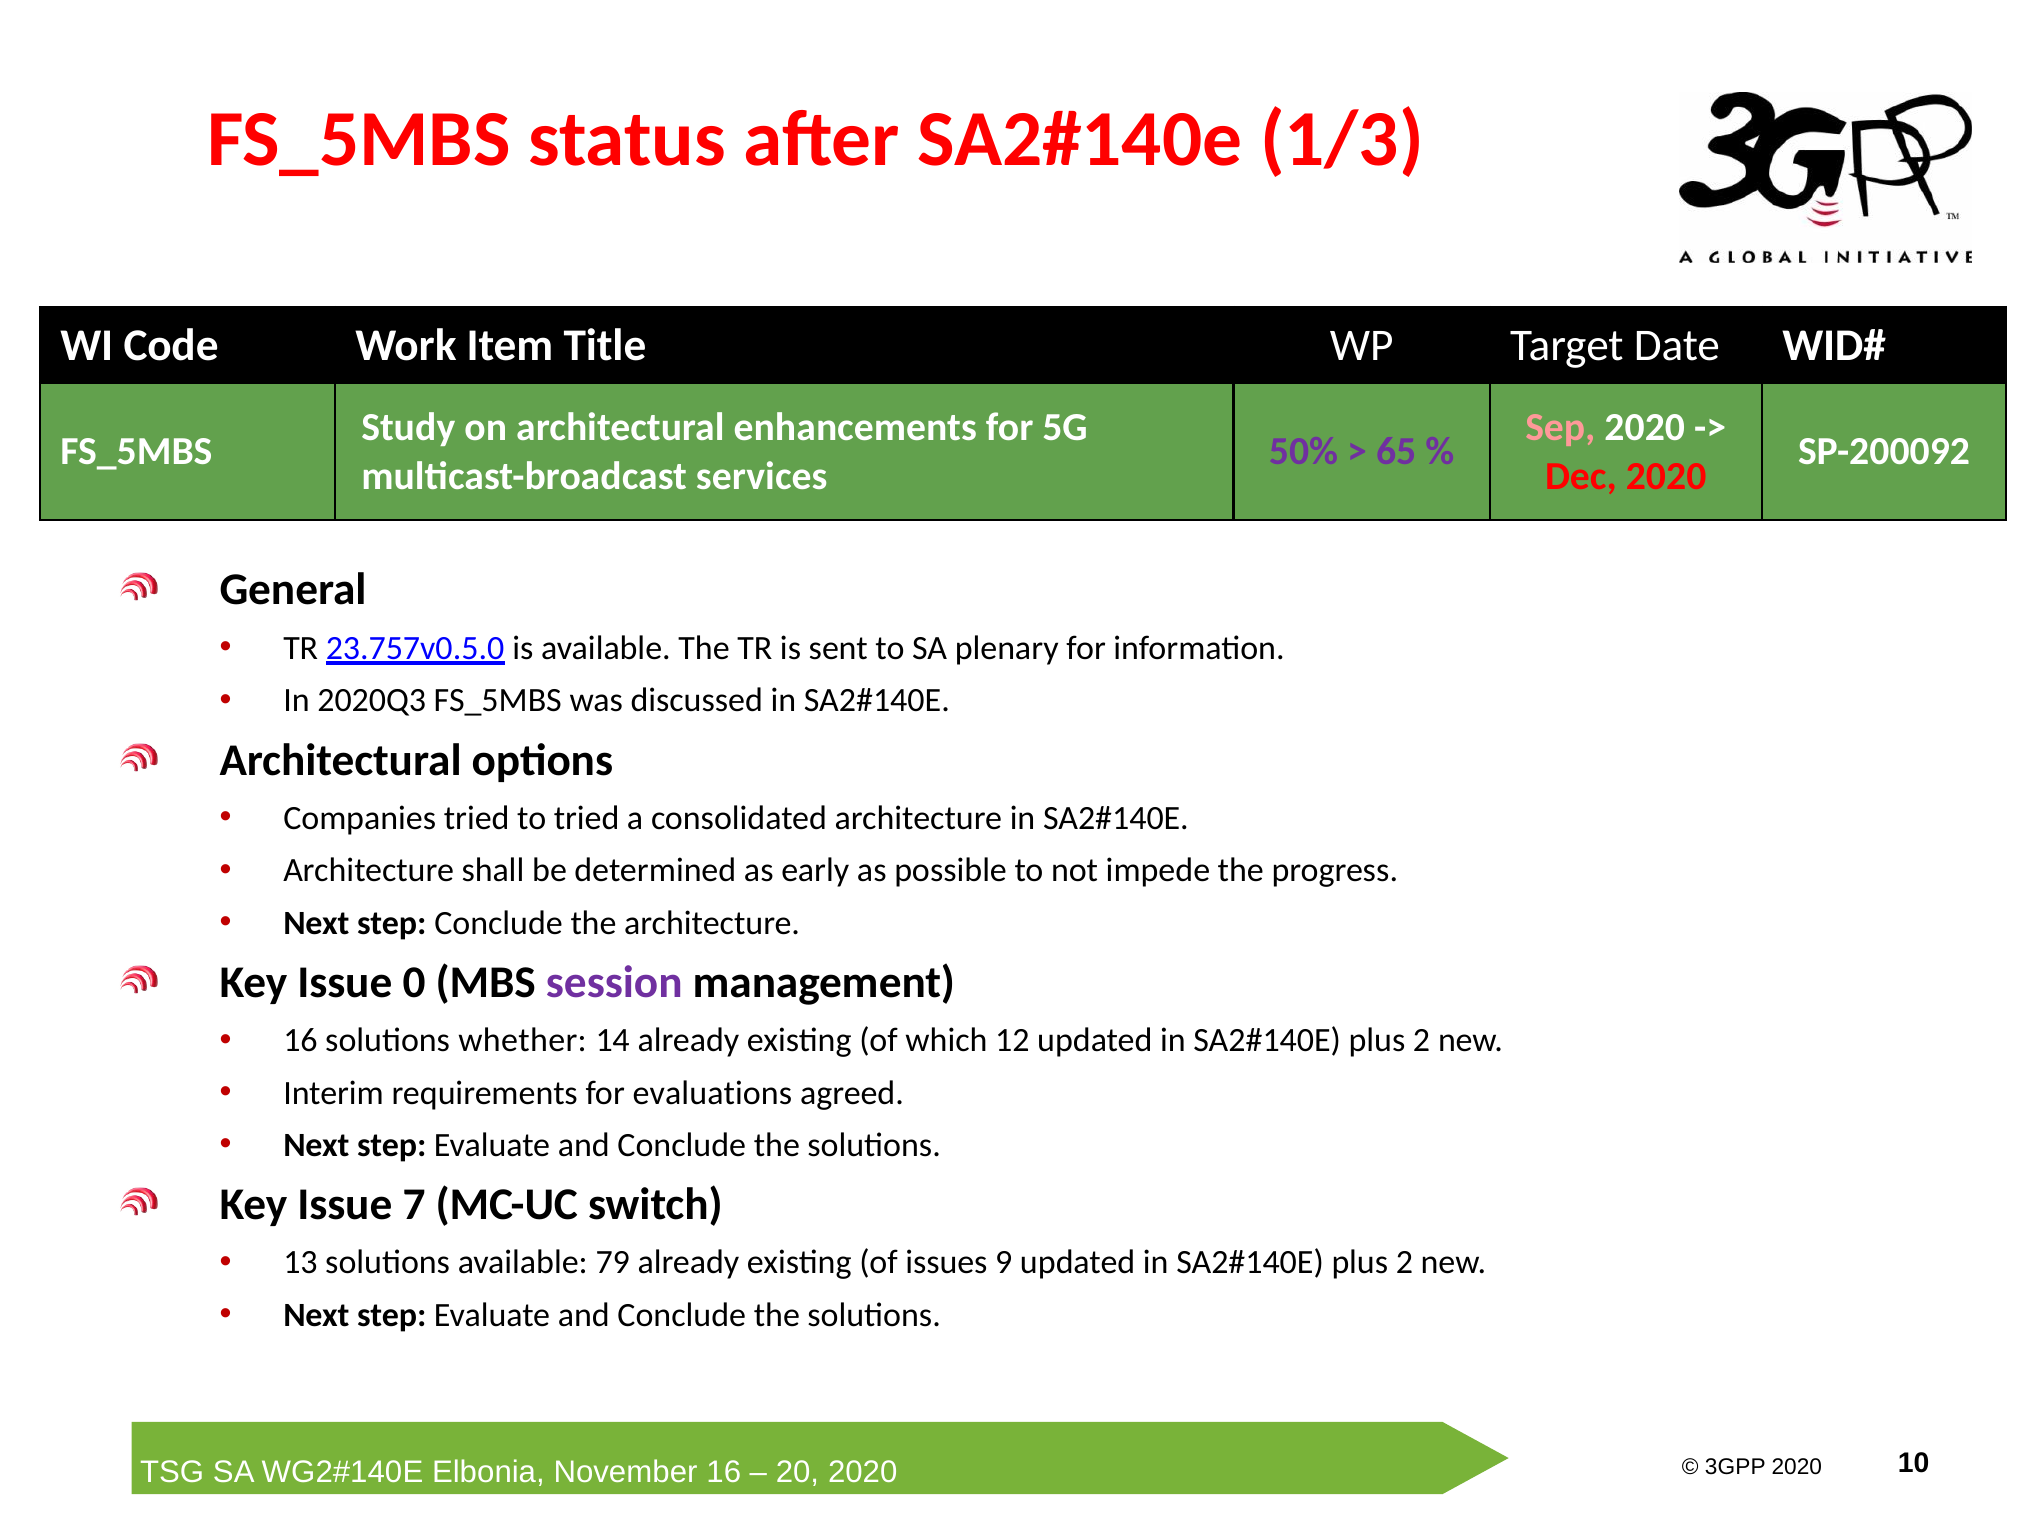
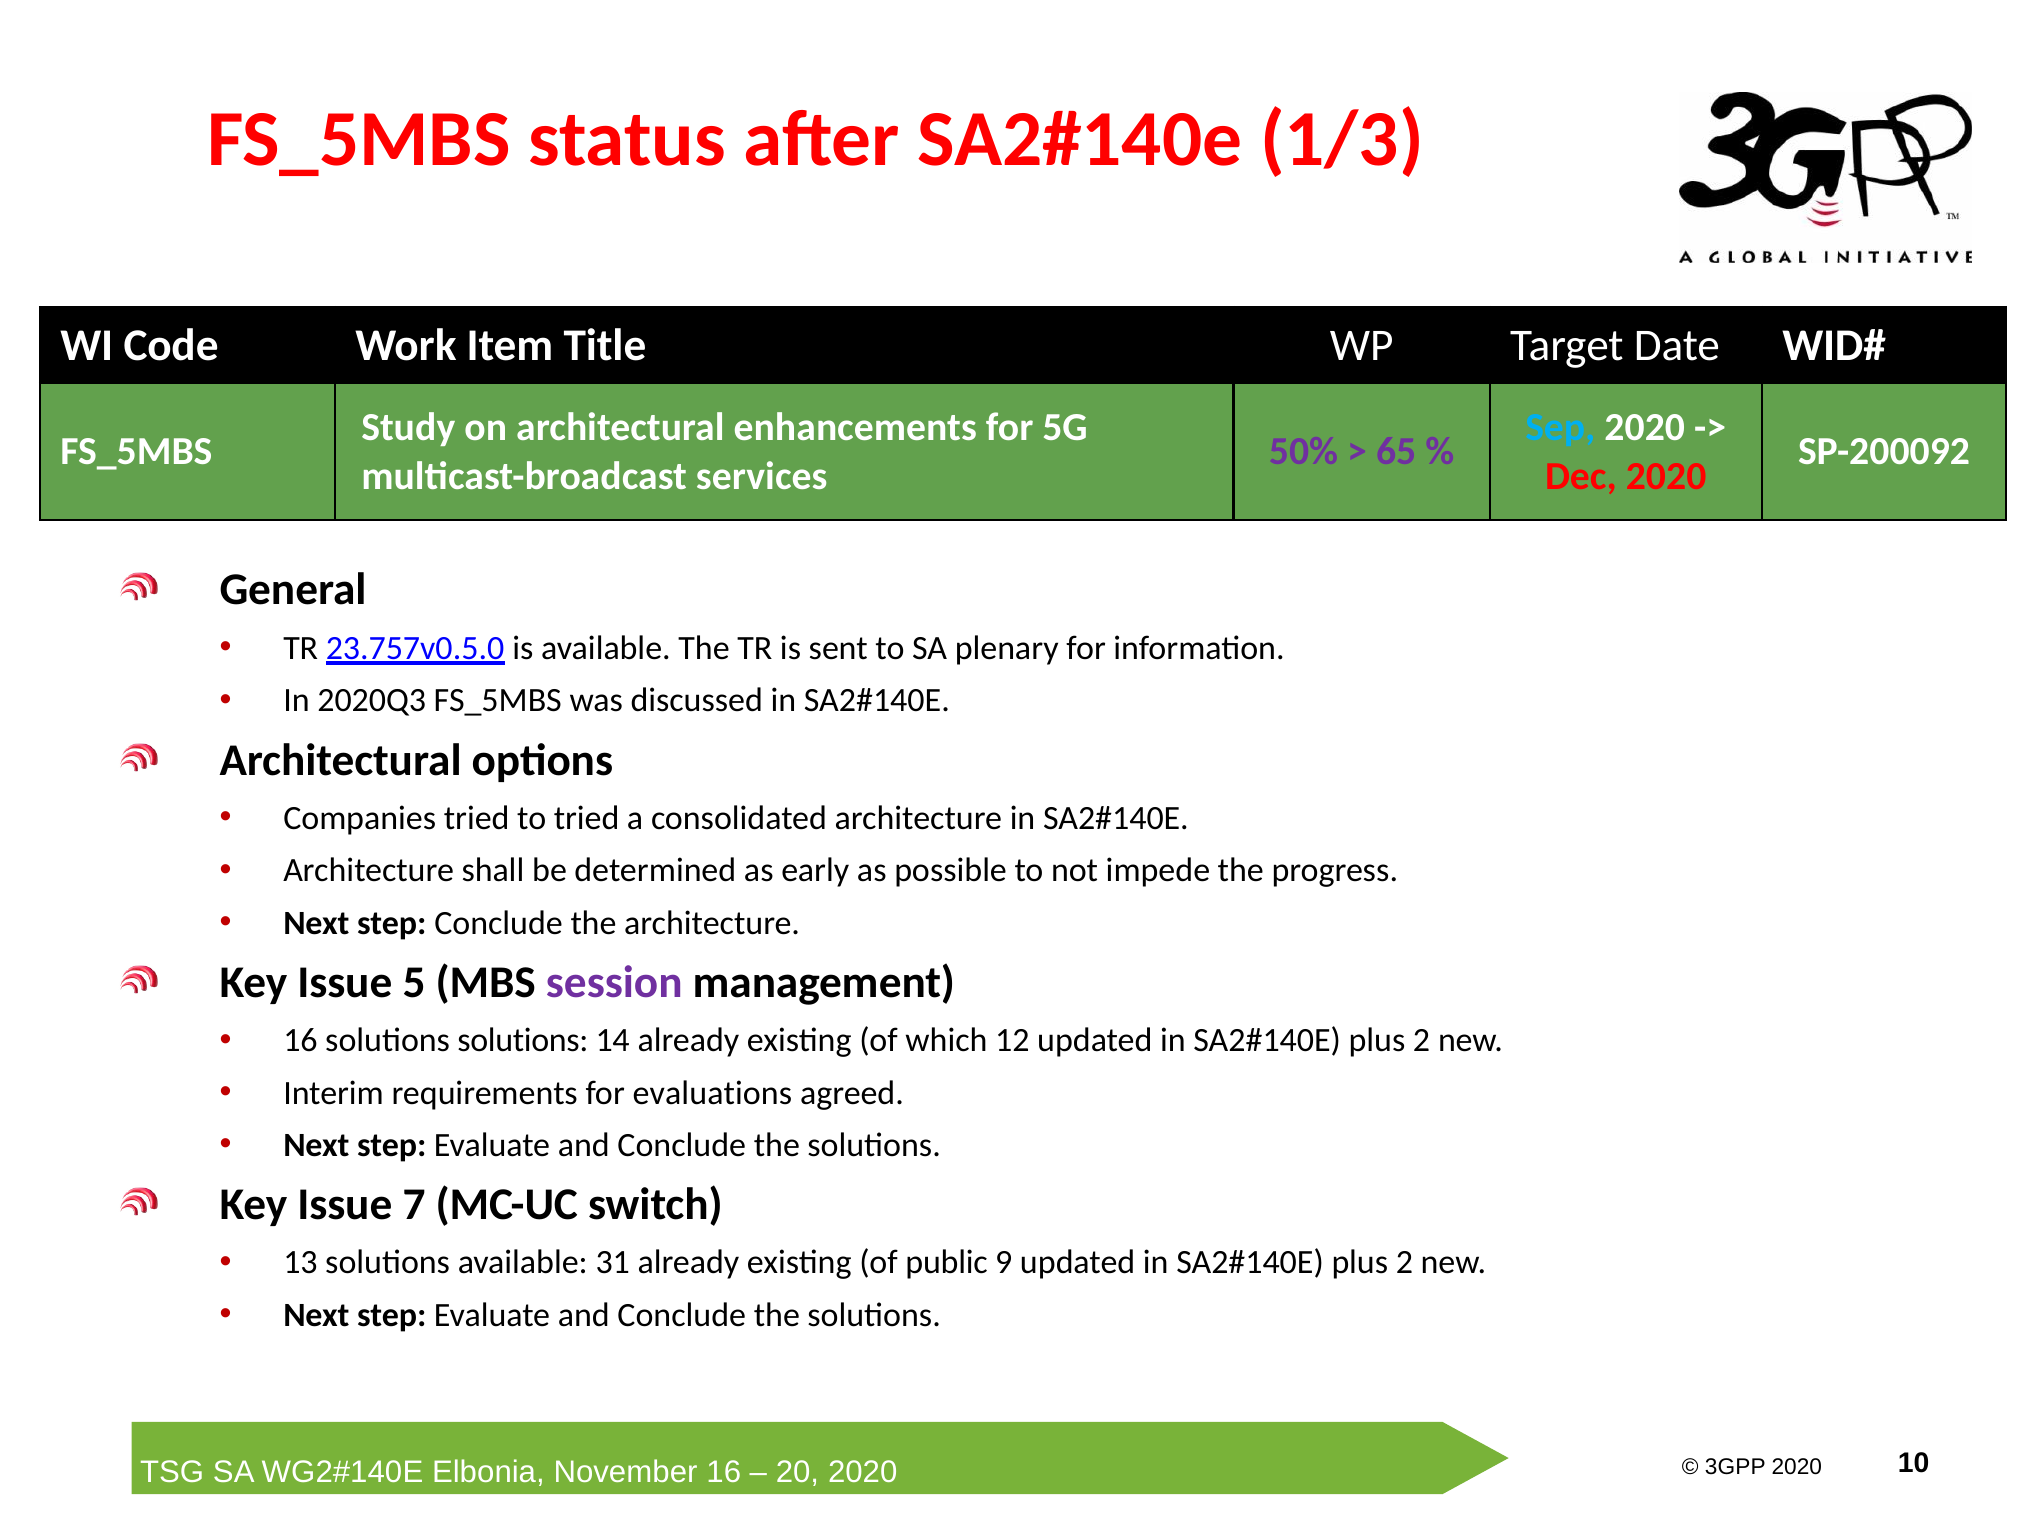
Sep colour: pink -> light blue (1560, 428)
0: 0 -> 5 (414, 983)
solutions whether: whether -> solutions (523, 1041)
79: 79 -> 31 (613, 1263)
issues: issues -> public (947, 1263)
